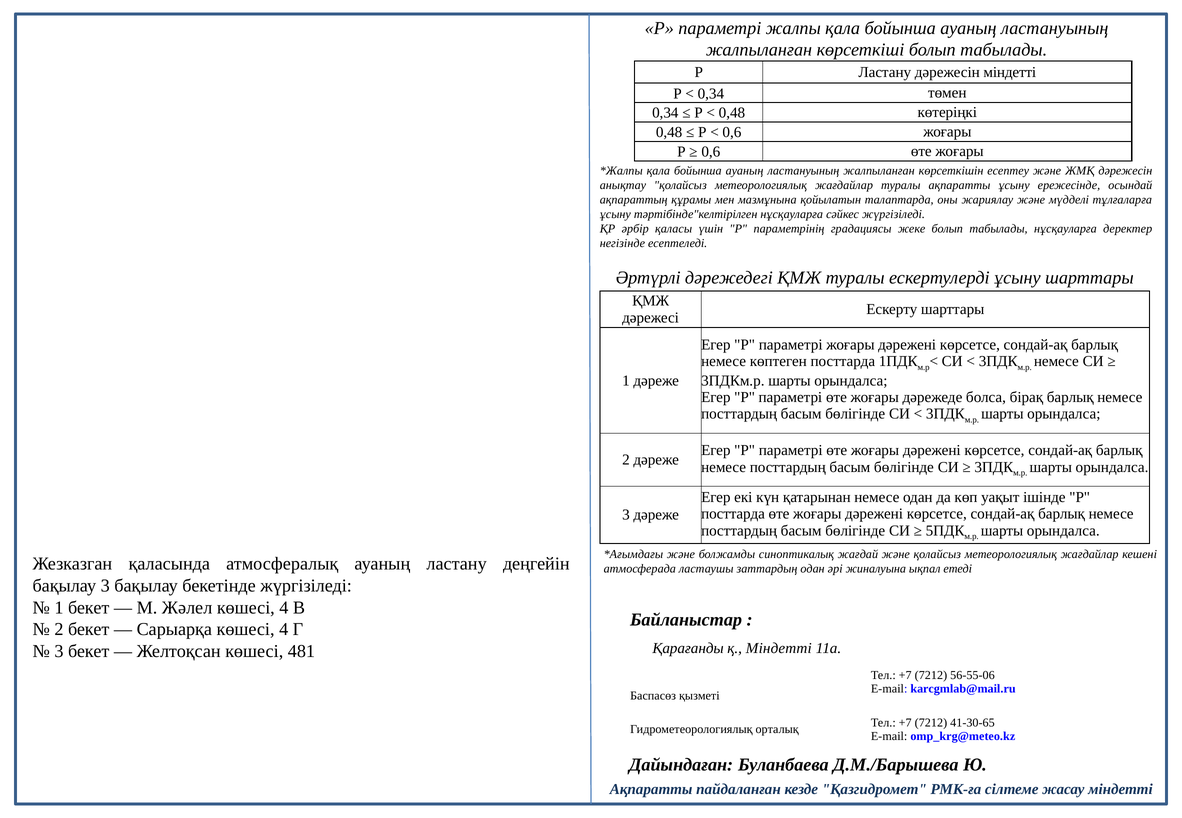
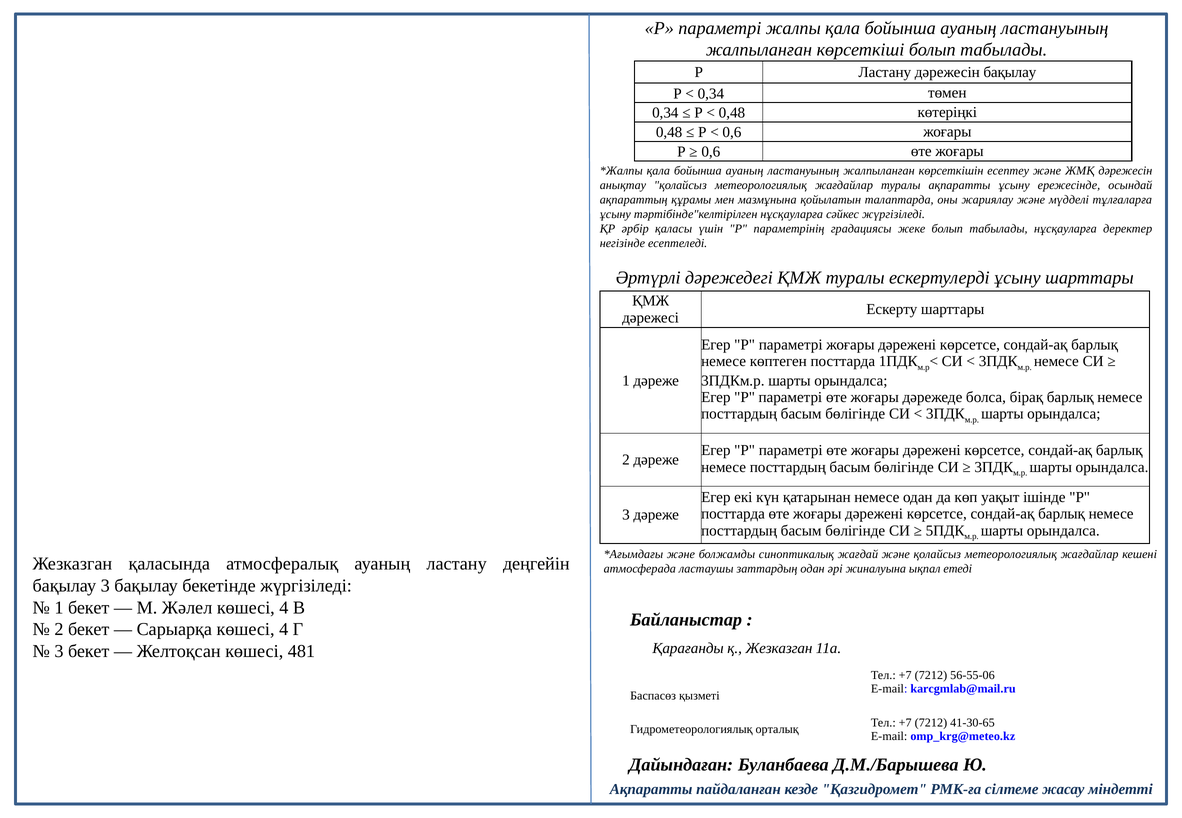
дәрежесін міндетті: міндетті -> бақылау (1010, 72)
қ Міндетті: Міндетті -> Жезказган (779, 649)
